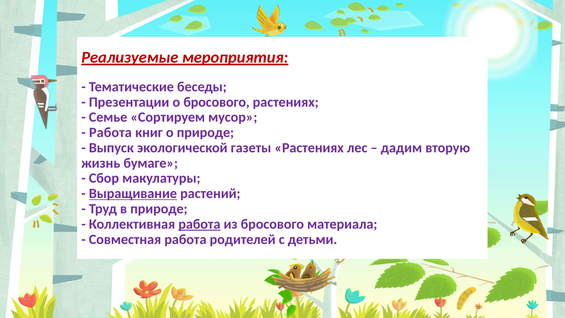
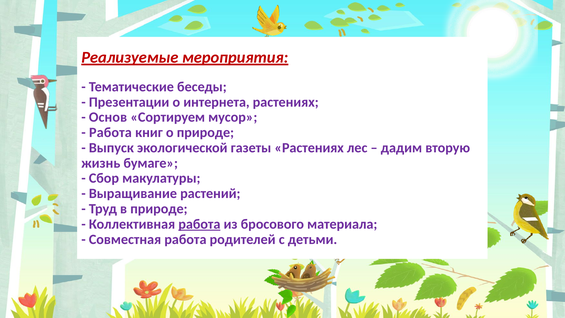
о бросового: бросового -> интернета (216, 102)
Семье: Семье -> Основ (108, 117)
Выращивание underline: present -> none (133, 193)
